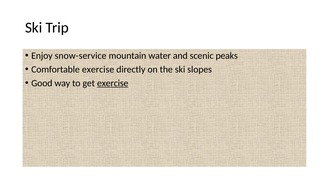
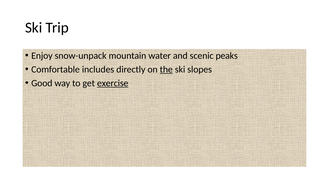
snow-service: snow-service -> snow-unpack (81, 56)
Comfortable exercise: exercise -> includes (98, 69)
the underline: none -> present (166, 69)
